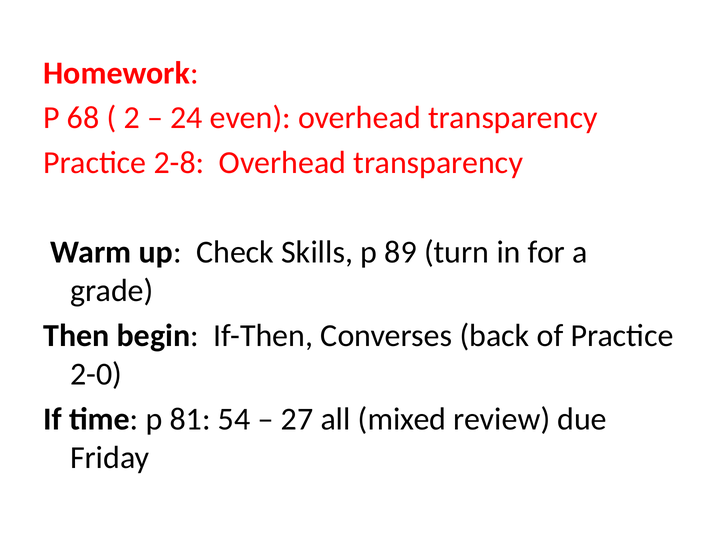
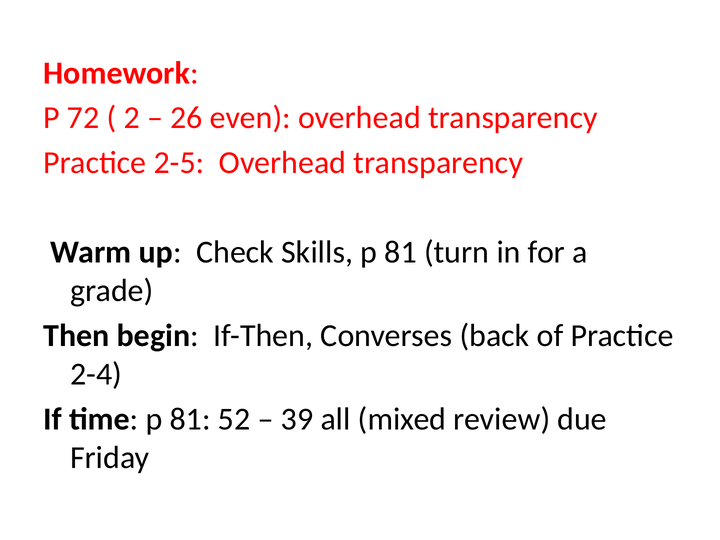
68: 68 -> 72 (83, 118)
24: 24 -> 26 (186, 118)
2-8: 2-8 -> 2-5 (179, 163)
Skills p 89: 89 -> 81 (401, 252)
2-0: 2-0 -> 2-4 (96, 374)
54: 54 -> 52 (234, 419)
27: 27 -> 39 (297, 419)
